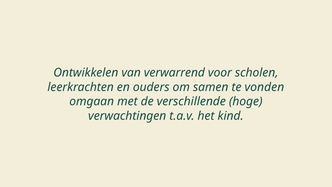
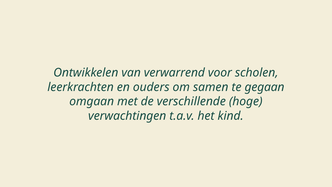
vonden: vonden -> gegaan (264, 87)
